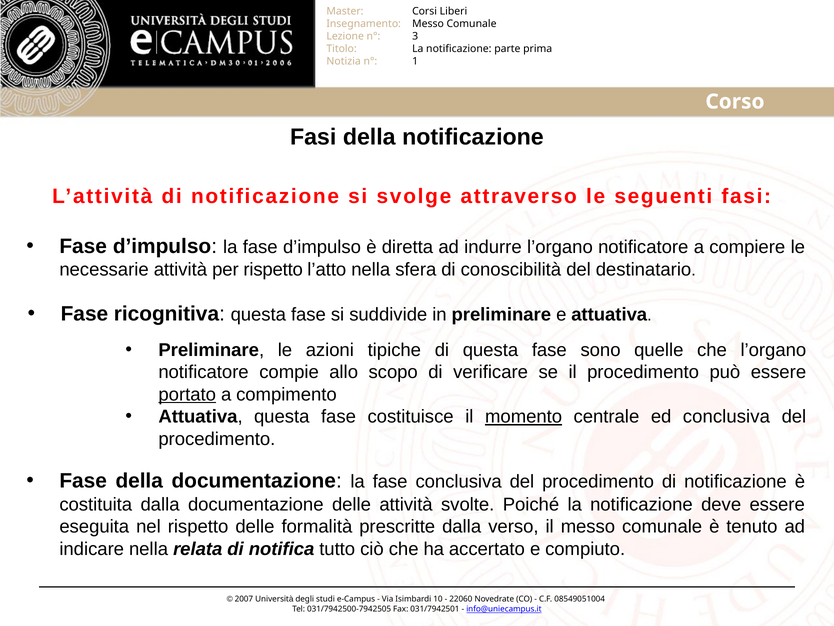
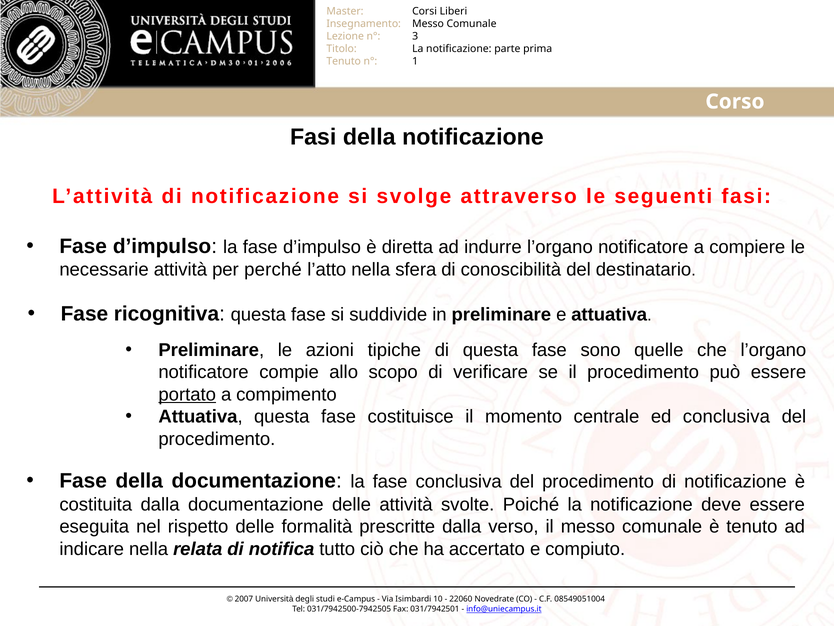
Notizia: Notizia -> Tenuto (344, 61)
per rispetto: rispetto -> perché (273, 270)
momento underline: present -> none (524, 416)
